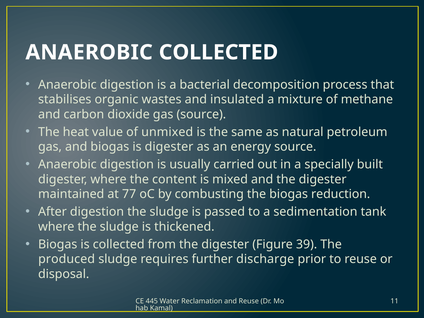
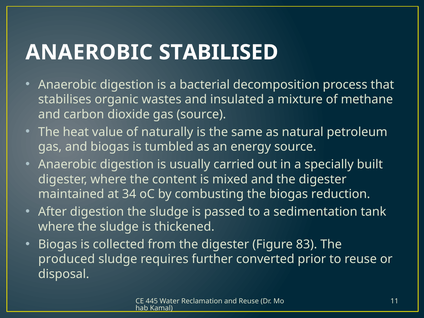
ANAEROBIC COLLECTED: COLLECTED -> STABILISED (219, 52)
unmixed: unmixed -> naturally (167, 132)
is digester: digester -> tumbled (169, 147)
77: 77 -> 34 (129, 194)
39: 39 -> 83 (307, 244)
discharge: discharge -> converted (265, 259)
